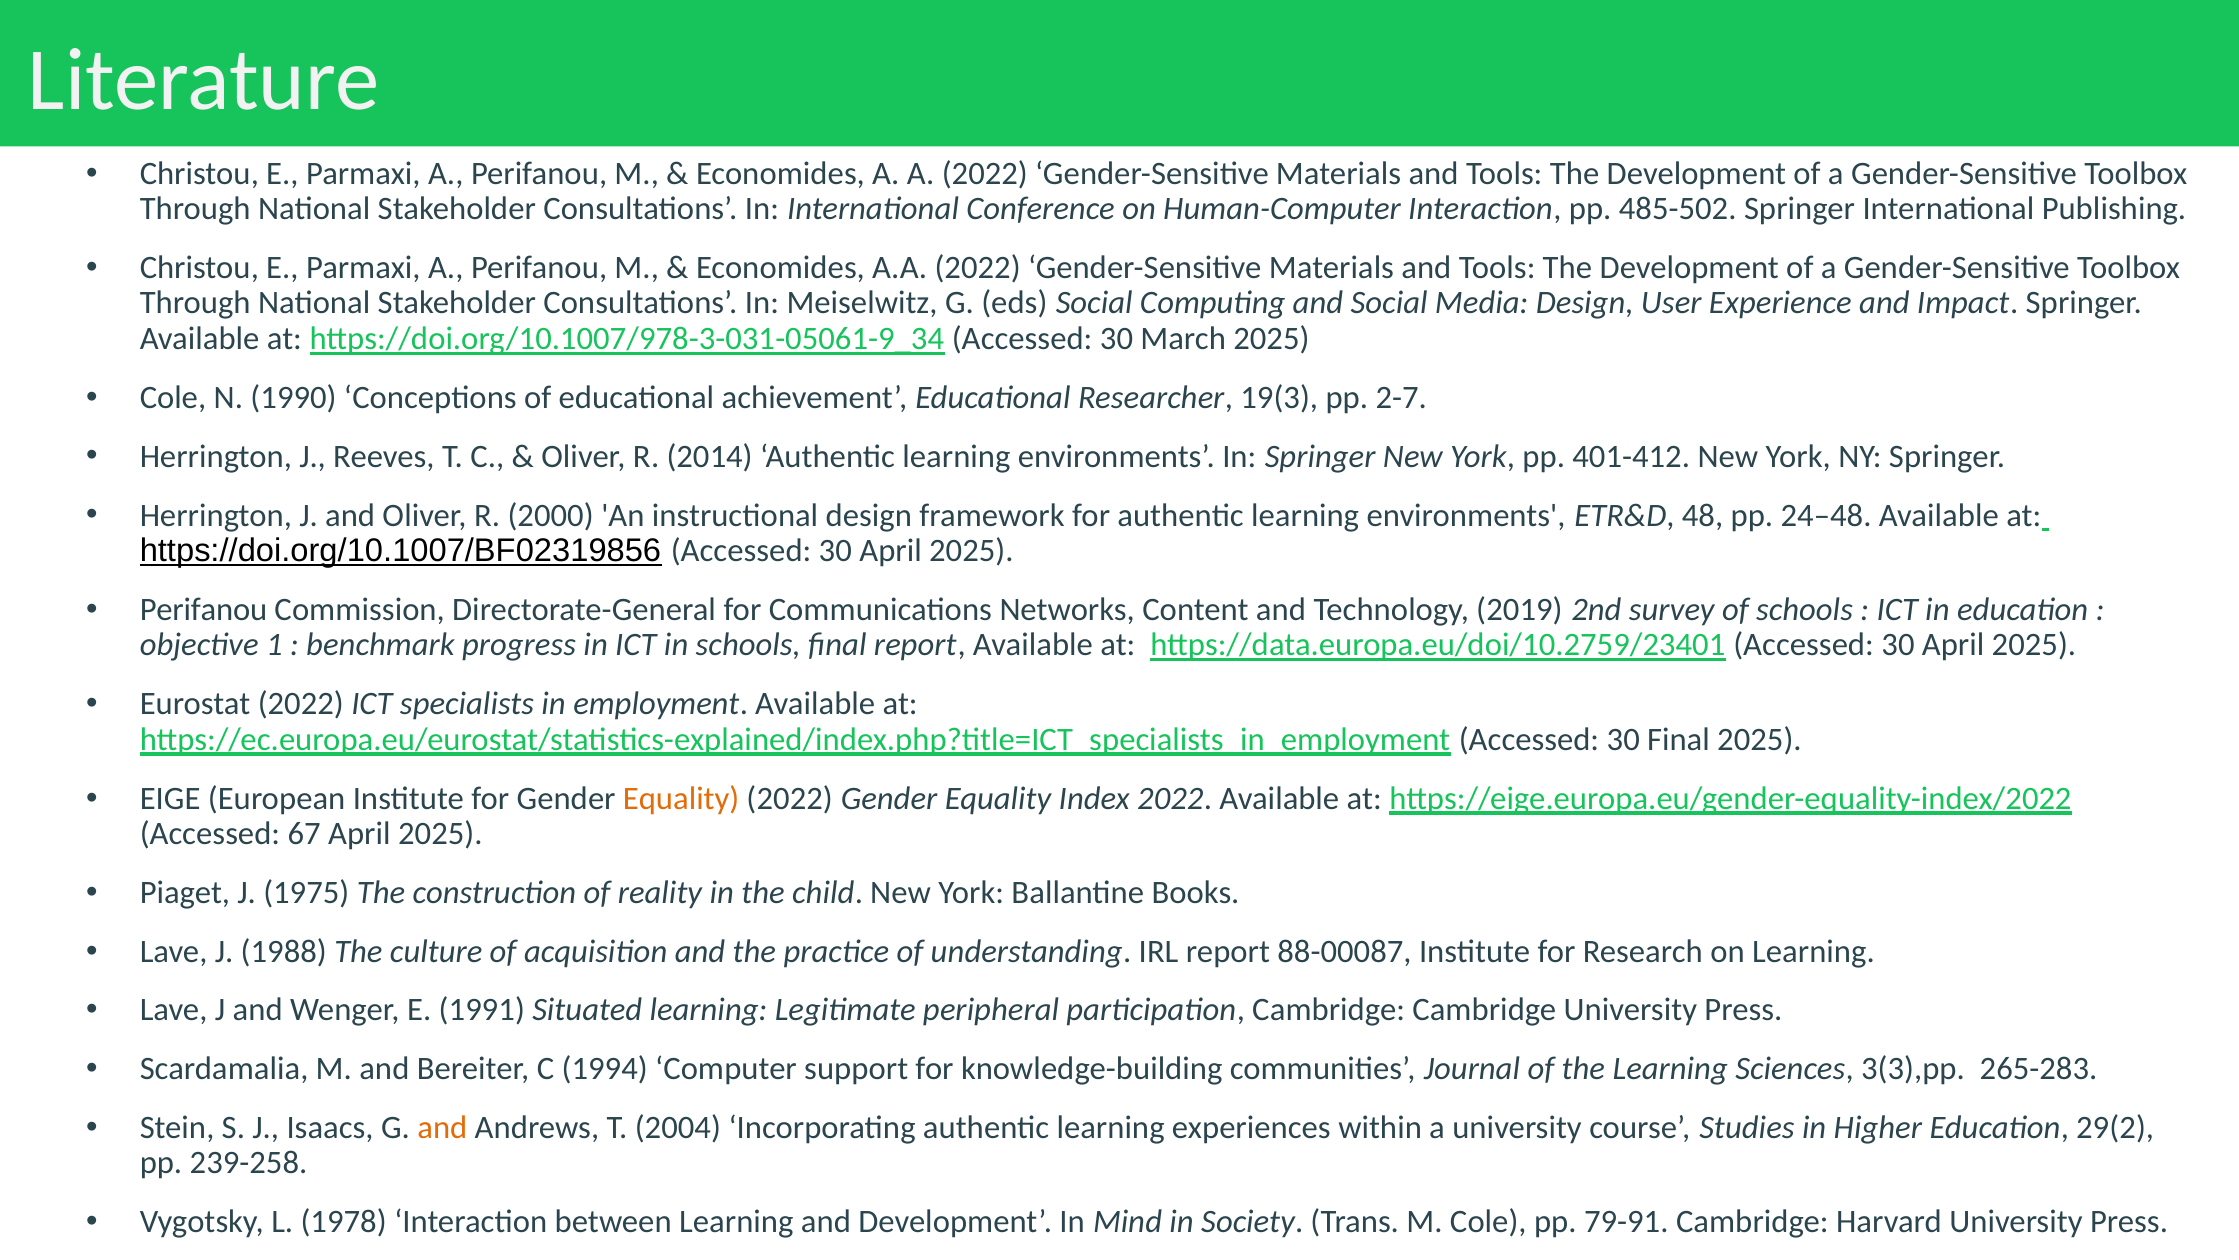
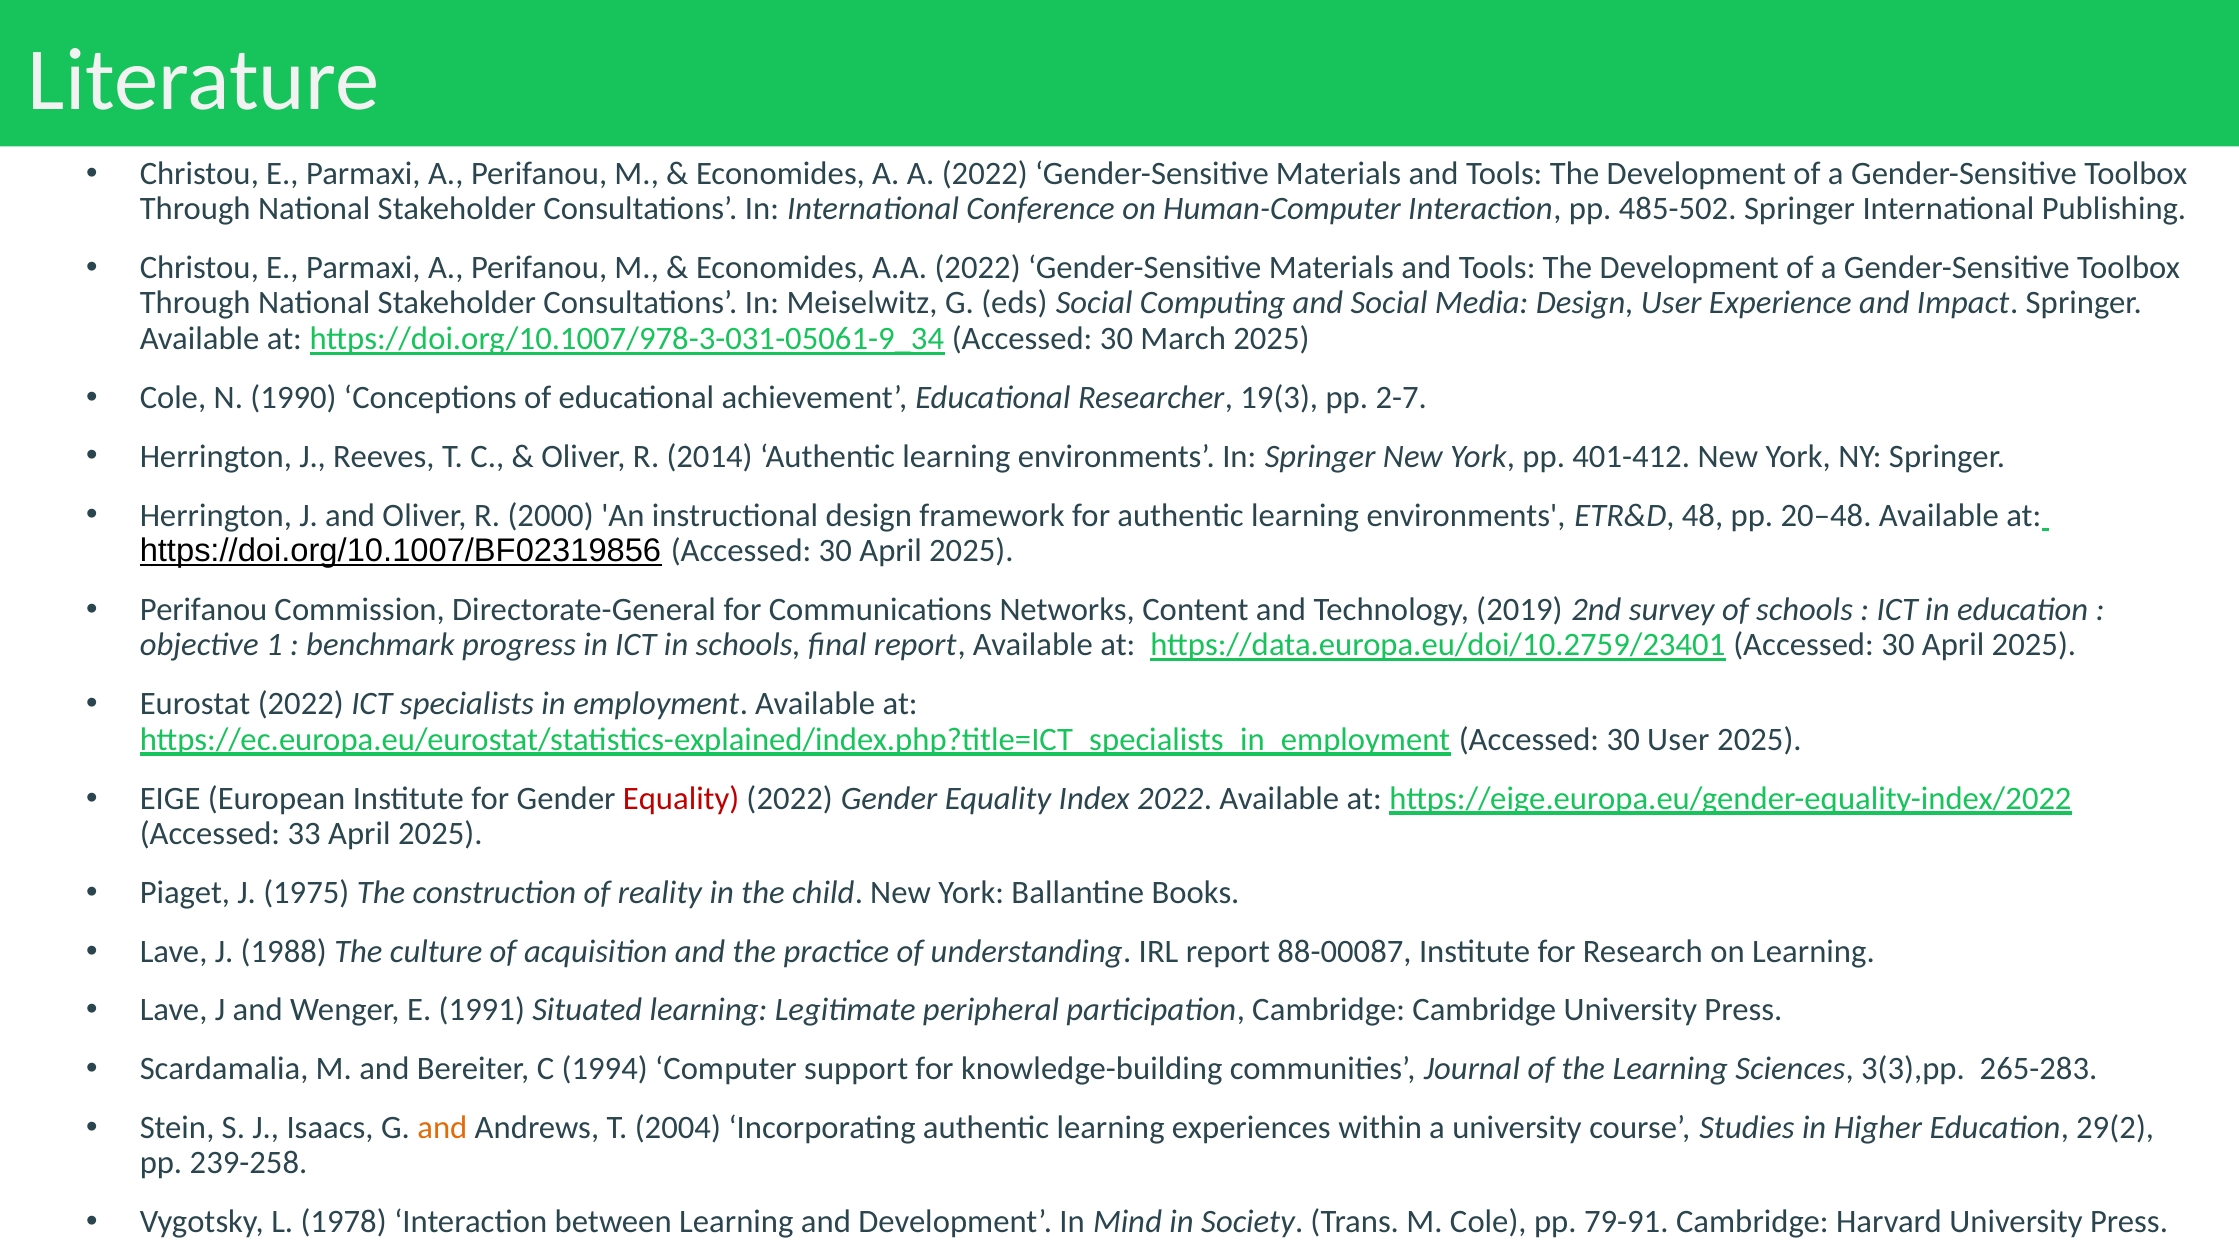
24–48: 24–48 -> 20–48 (1826, 515)
30 Final: Final -> User (1678, 739)
Equality colour: orange -> red (681, 798)
67: 67 -> 33 (304, 834)
